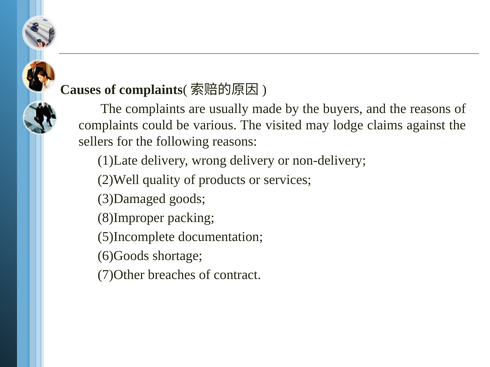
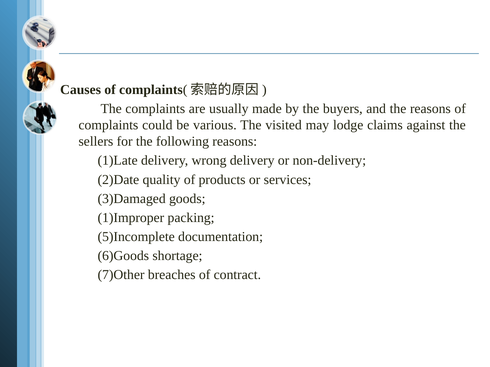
2)Well: 2)Well -> 2)Date (118, 180)
8)Improper: 8)Improper -> 1)Improper (131, 218)
